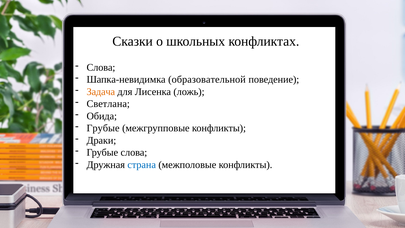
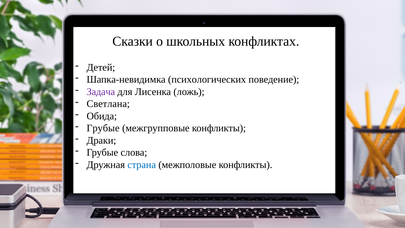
Слова: Слова -> Детей (101, 67)
образовательной: образовательной -> психологических (207, 80)
Задача colour: orange -> purple (101, 92)
